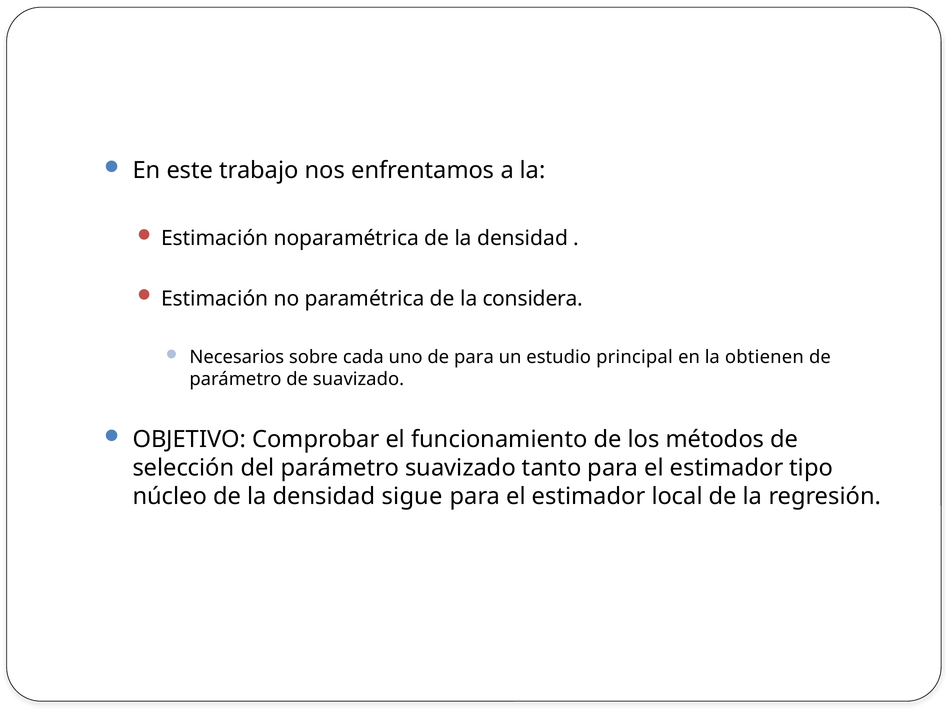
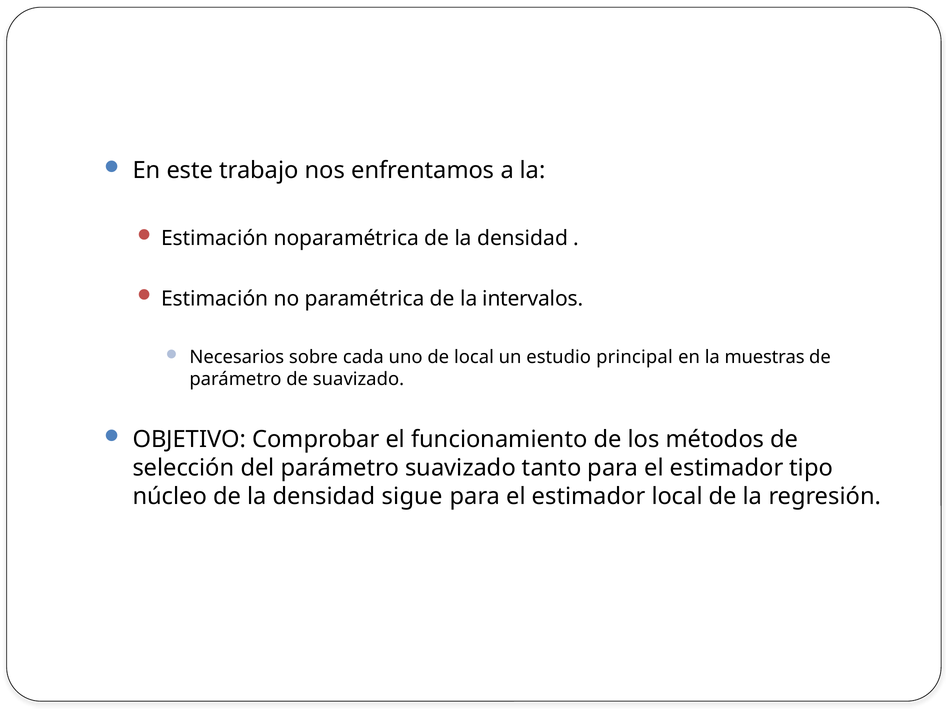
considera: considera -> intervalos (533, 299)
de para: para -> local (474, 357)
obtienen: obtienen -> muestras (765, 357)
